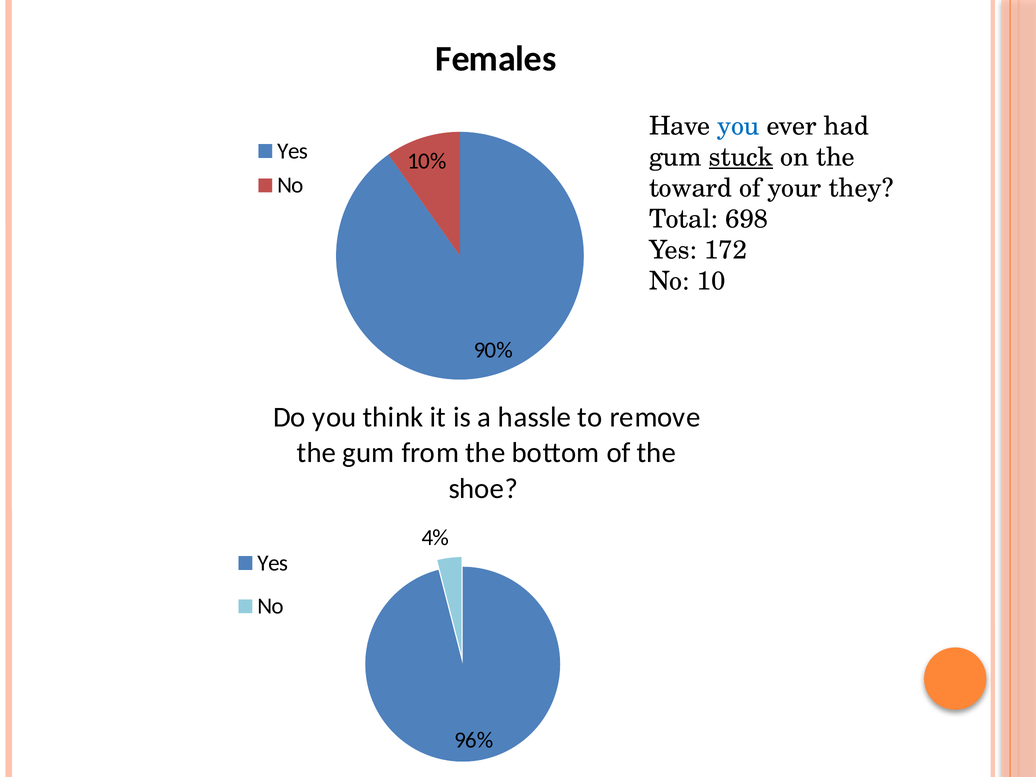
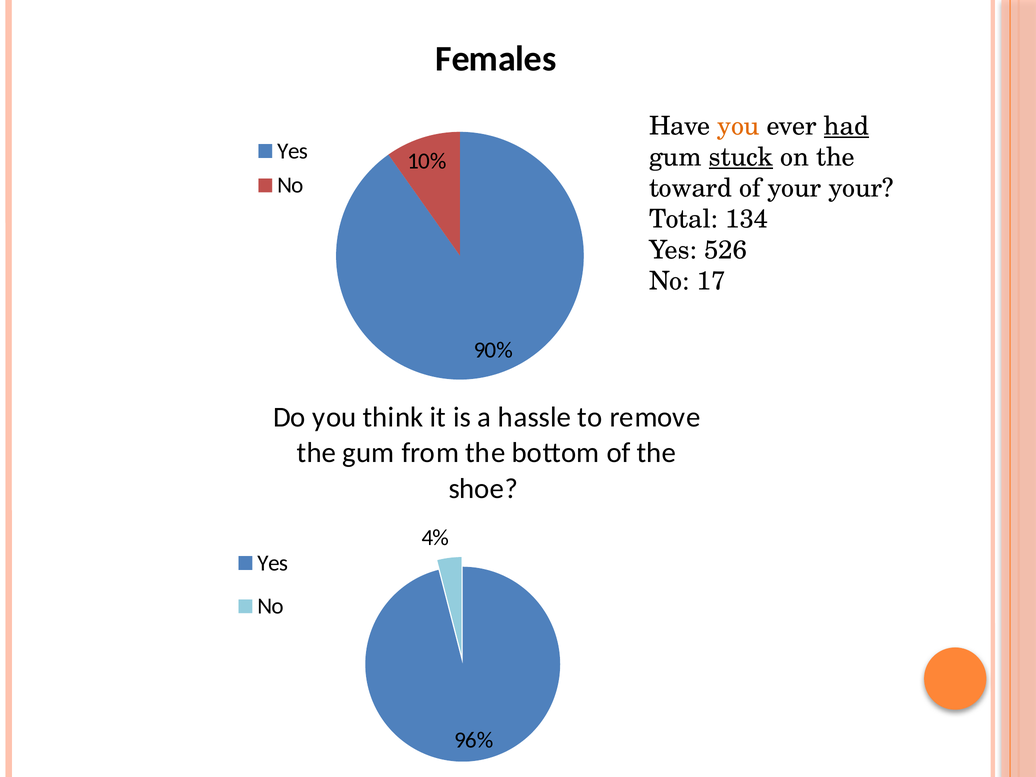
you colour: blue -> orange (739, 126)
had underline: none -> present (846, 126)
your they: they -> your (861, 188)
698: 698 -> 134 (747, 219)
172: 172 -> 526 (726, 250)
10: 10 -> 17 (711, 281)
